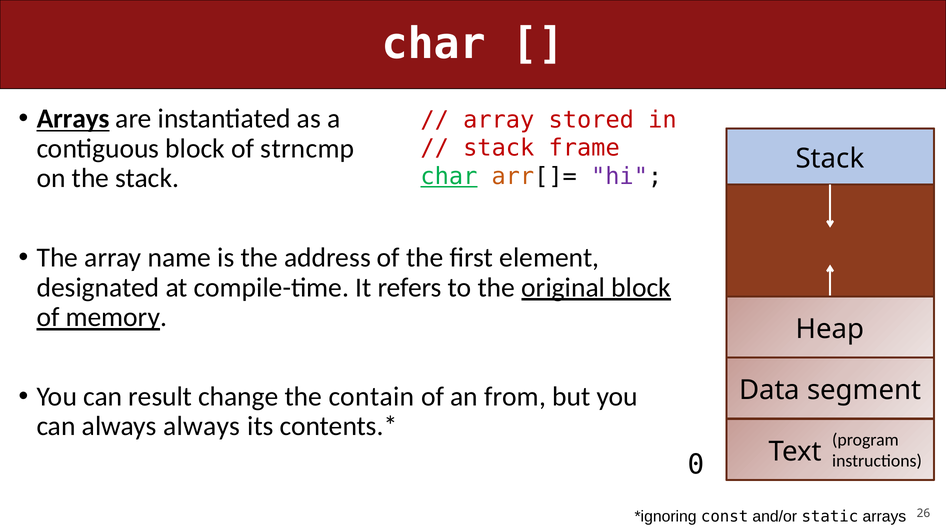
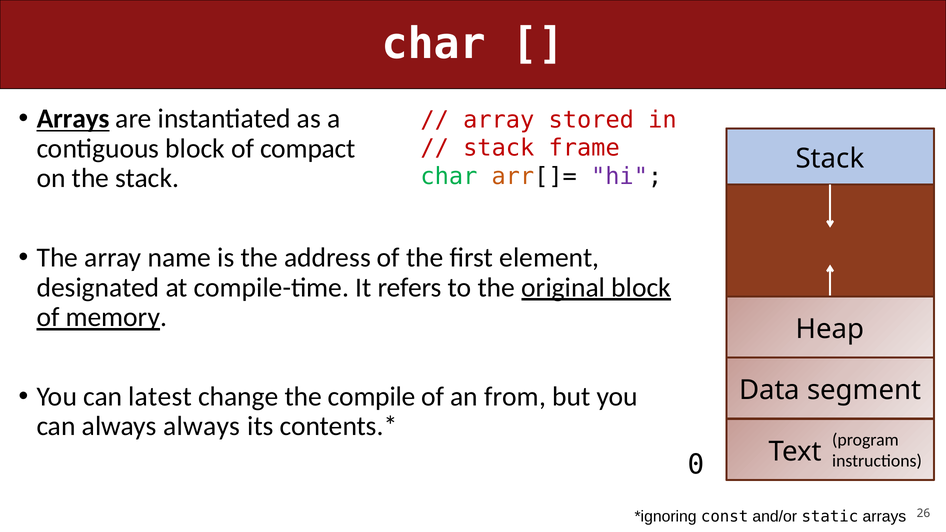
strncmp: strncmp -> compact (308, 149)
char underline: present -> none (449, 177)
result: result -> latest (160, 397)
contain: contain -> compile (372, 397)
